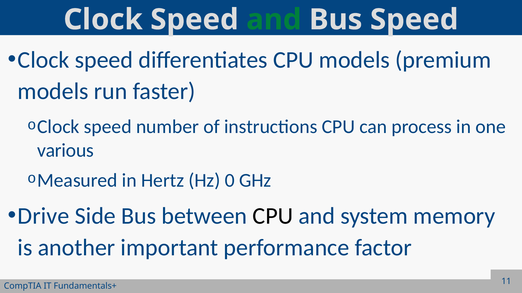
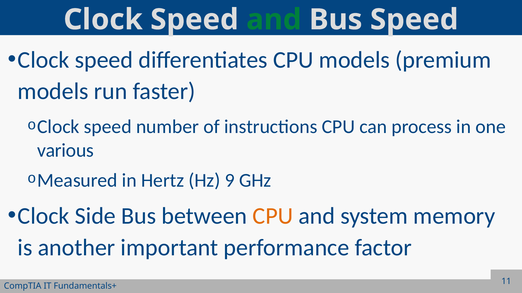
0: 0 -> 9 (230, 181)
Drive: Drive -> Clock (44, 216)
CPU colour: black -> orange (273, 216)
